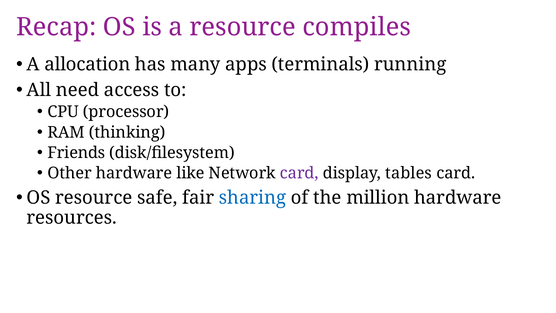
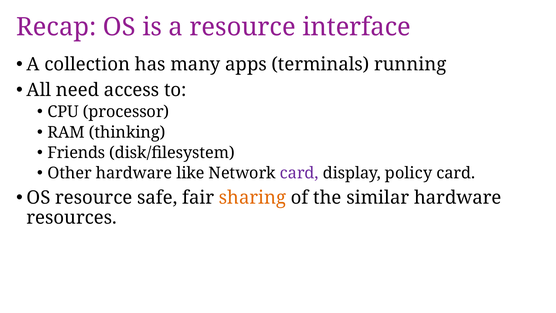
compiles: compiles -> interface (357, 27)
allocation: allocation -> collection (87, 64)
tables: tables -> policy (409, 173)
sharing colour: blue -> orange (253, 198)
million: million -> similar (378, 198)
